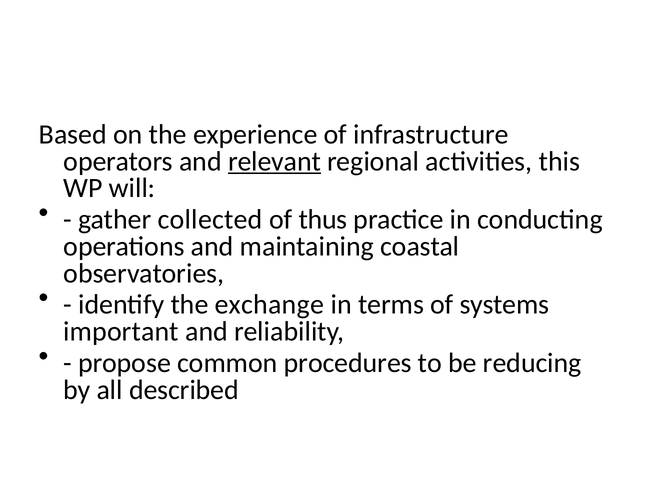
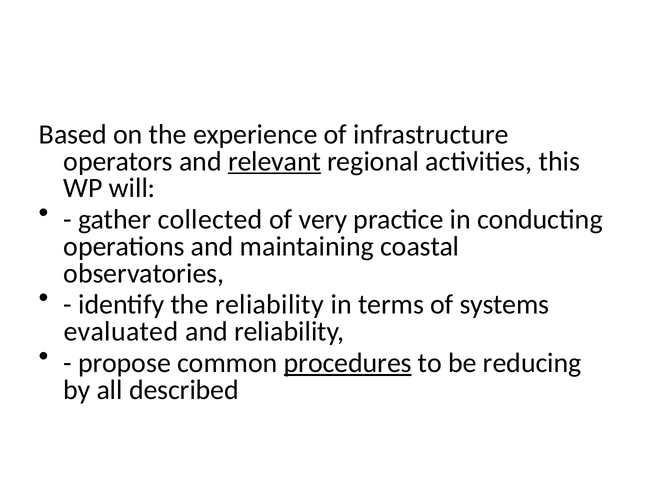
thus: thus -> very (323, 220)
the exchange: exchange -> reliability (269, 305)
important: important -> evaluated (121, 331)
procedures underline: none -> present (348, 363)
